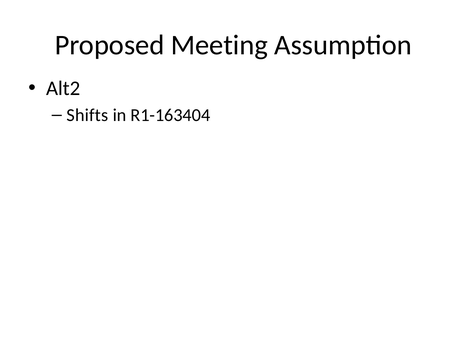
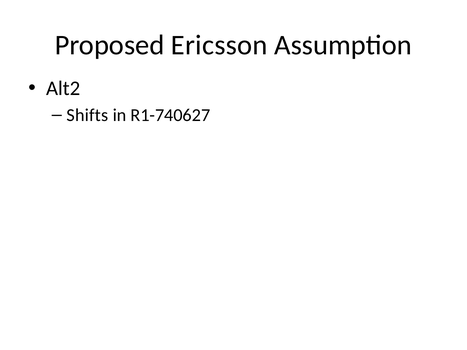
Meeting: Meeting -> Ericsson (219, 45)
R1-163404: R1-163404 -> R1-740627 (170, 115)
